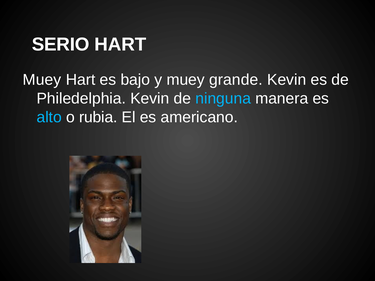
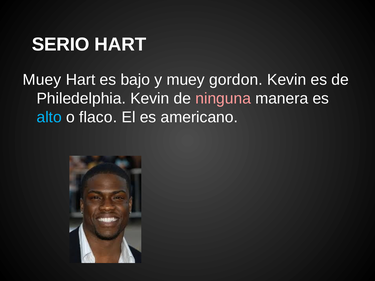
grande: grande -> gordon (236, 80)
ninguna colour: light blue -> pink (223, 99)
rubia: rubia -> flaco (98, 117)
